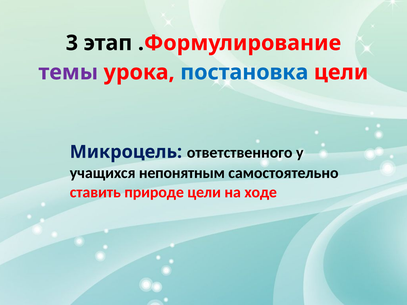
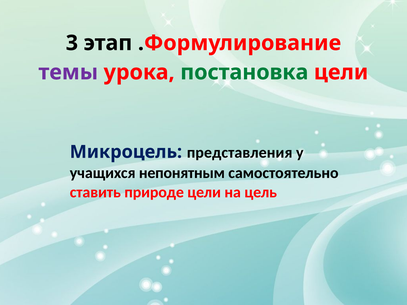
постановка colour: blue -> green (244, 72)
ответственного: ответственного -> представления (240, 153)
ходе: ходе -> цель (261, 192)
